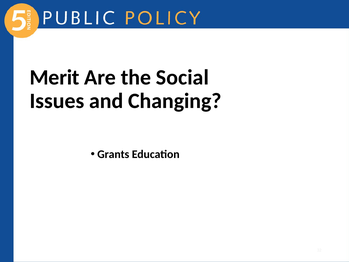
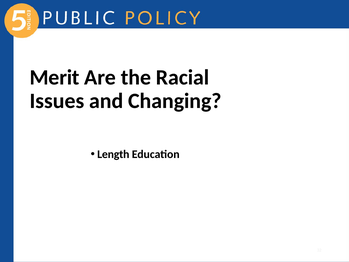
Social: Social -> Racial (183, 77)
Grants: Grants -> Length (113, 154)
